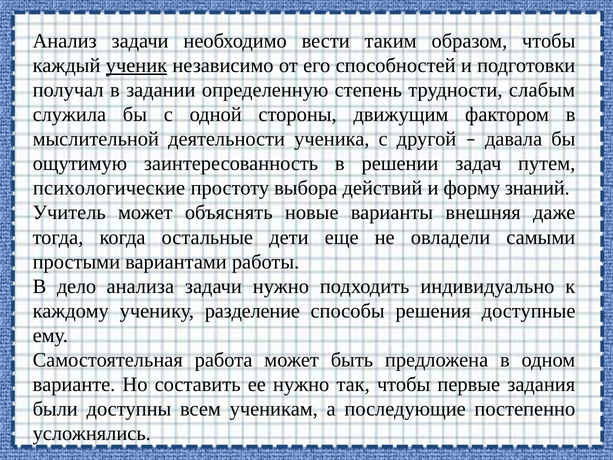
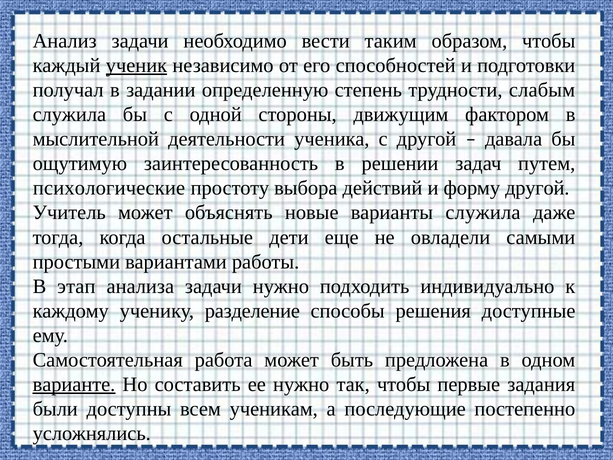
форму знаний: знаний -> другой (537, 188)
варианты внешняя: внешняя -> служила (483, 213)
дело: дело -> этап (76, 286)
варианте underline: none -> present (74, 384)
